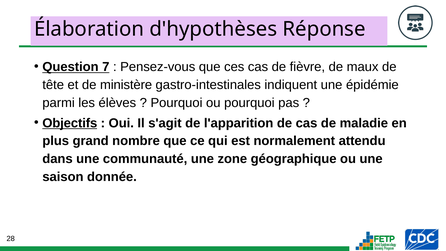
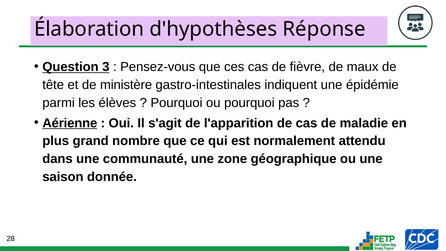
7: 7 -> 3 (106, 67)
Objectifs: Objectifs -> Aérienne (70, 123)
